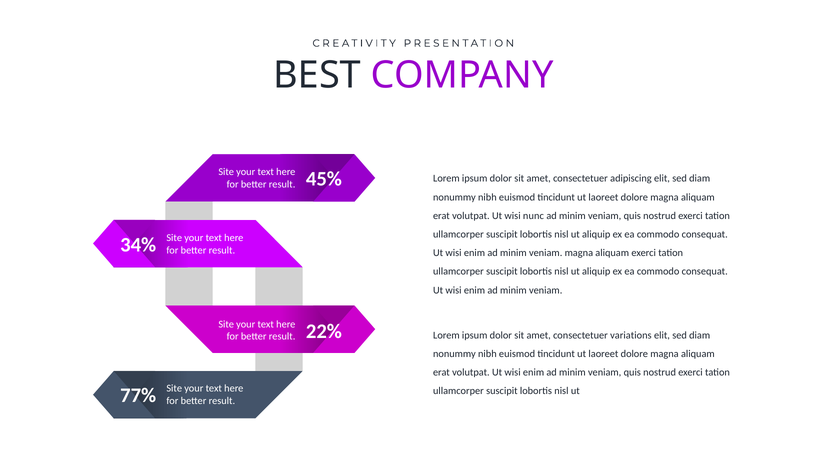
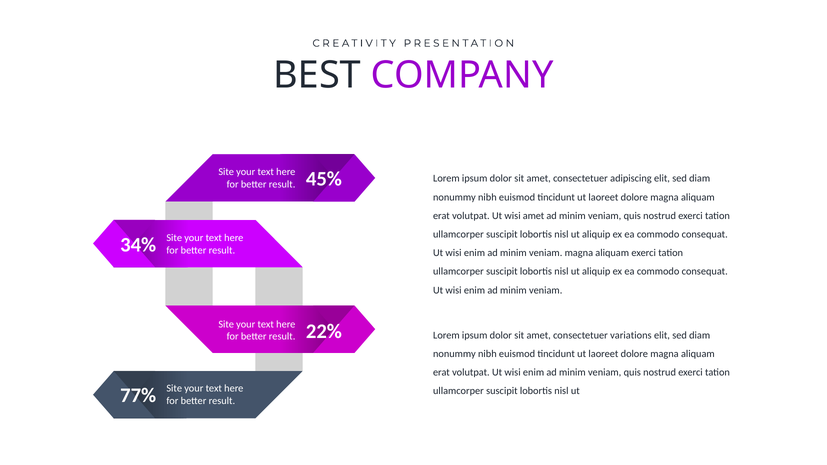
wisi nunc: nunc -> amet (534, 216)
